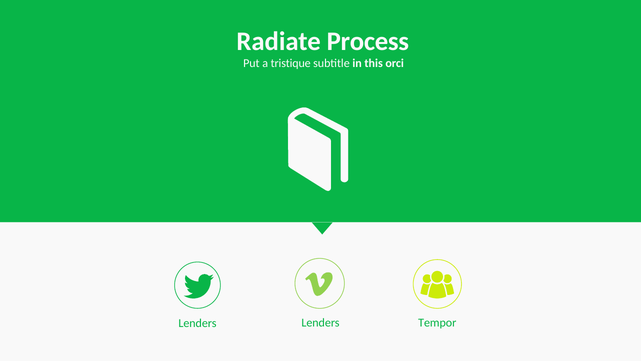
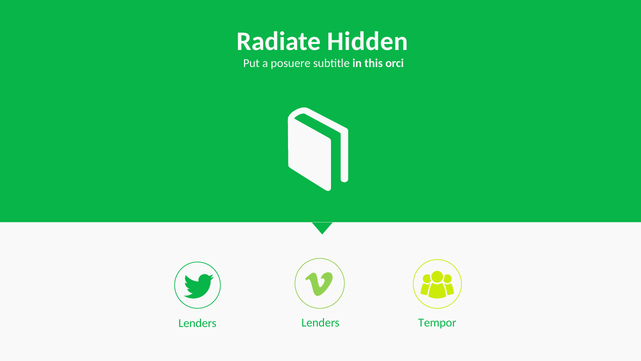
Process: Process -> Hidden (368, 41)
tristique: tristique -> posuere (291, 63)
